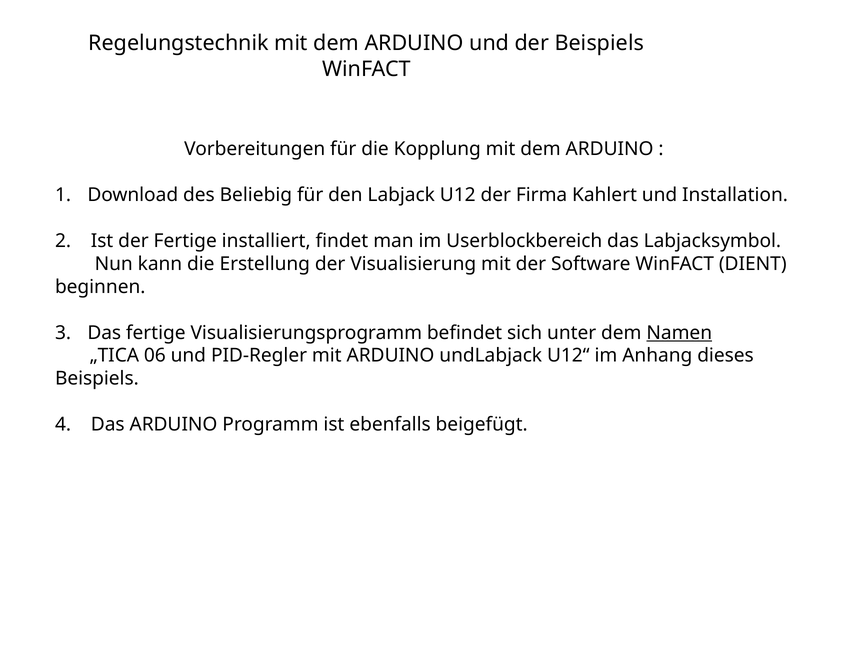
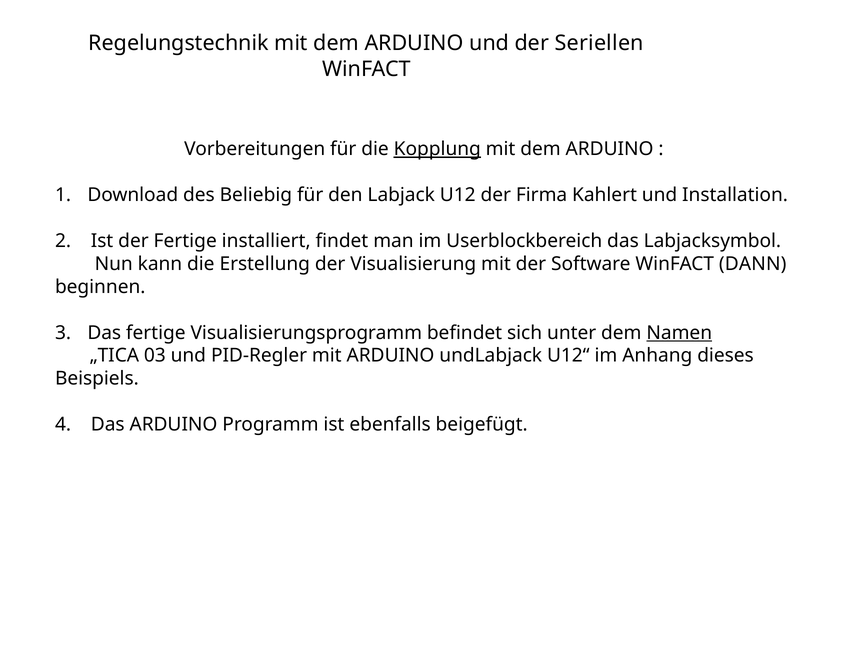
der Beispiels: Beispiels -> Seriellen (599, 43)
Kopplung underline: none -> present (437, 149)
DIENT: DIENT -> DANN (753, 264)
06: 06 -> 03 (155, 356)
